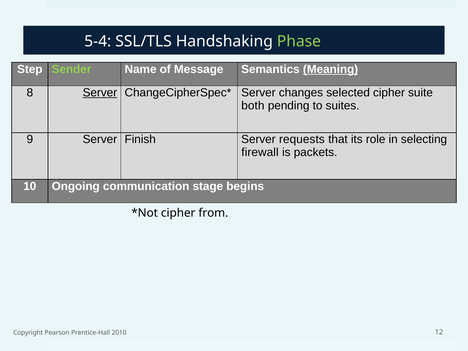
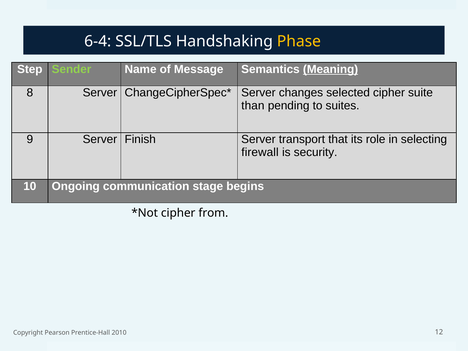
5-4: 5-4 -> 6-4 (98, 41)
Phase colour: light green -> yellow (299, 41)
Server underline: present -> none (100, 93)
both: both -> than (253, 106)
requests: requests -> transport (302, 139)
packets: packets -> security (316, 152)
